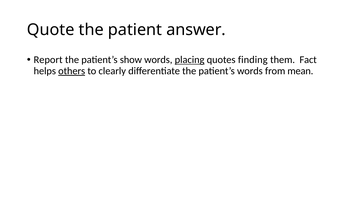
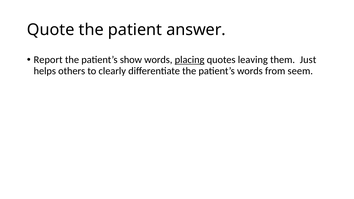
finding: finding -> leaving (253, 60)
Fact: Fact -> Just (308, 60)
others underline: present -> none (72, 71)
mean: mean -> seem (300, 71)
